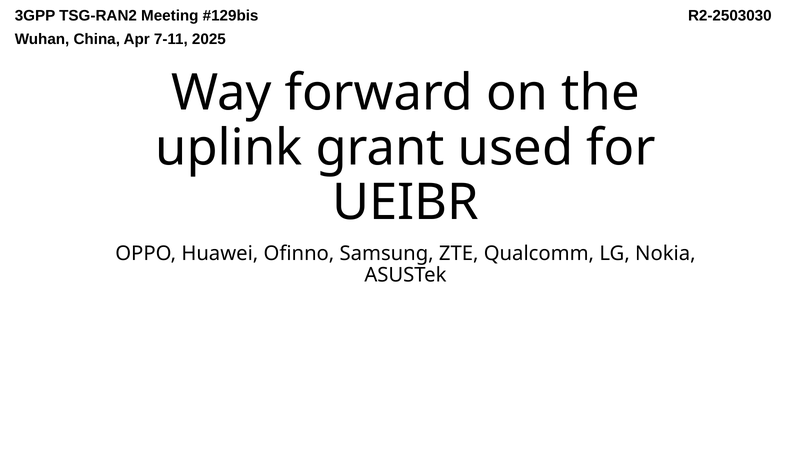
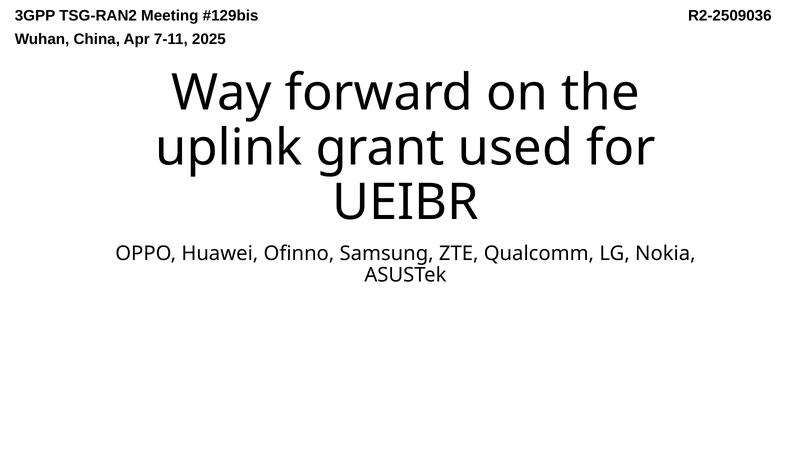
R2-2503030: R2-2503030 -> R2-2509036 (730, 16)
